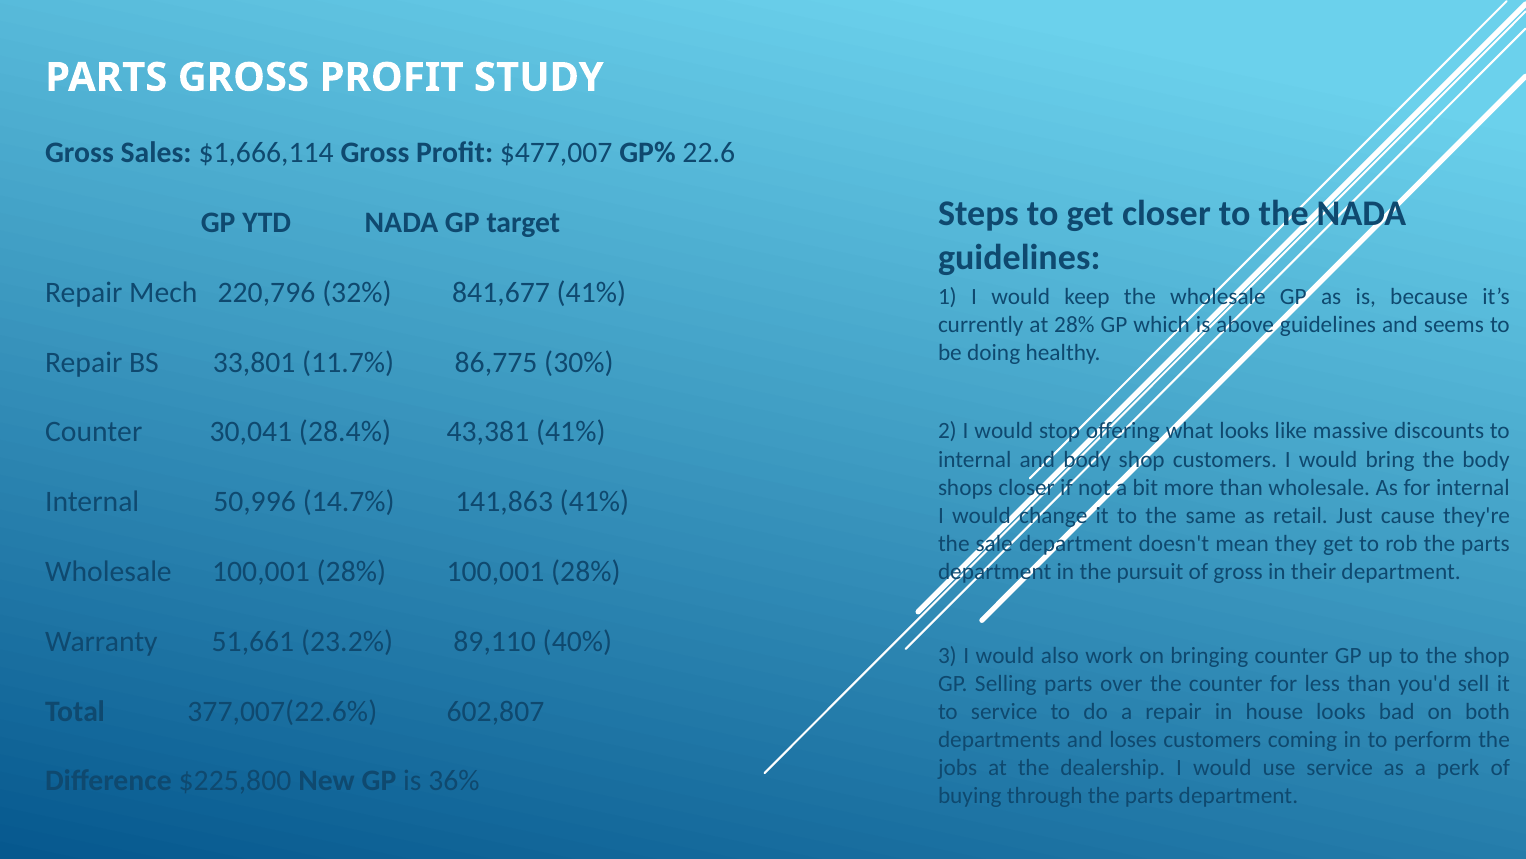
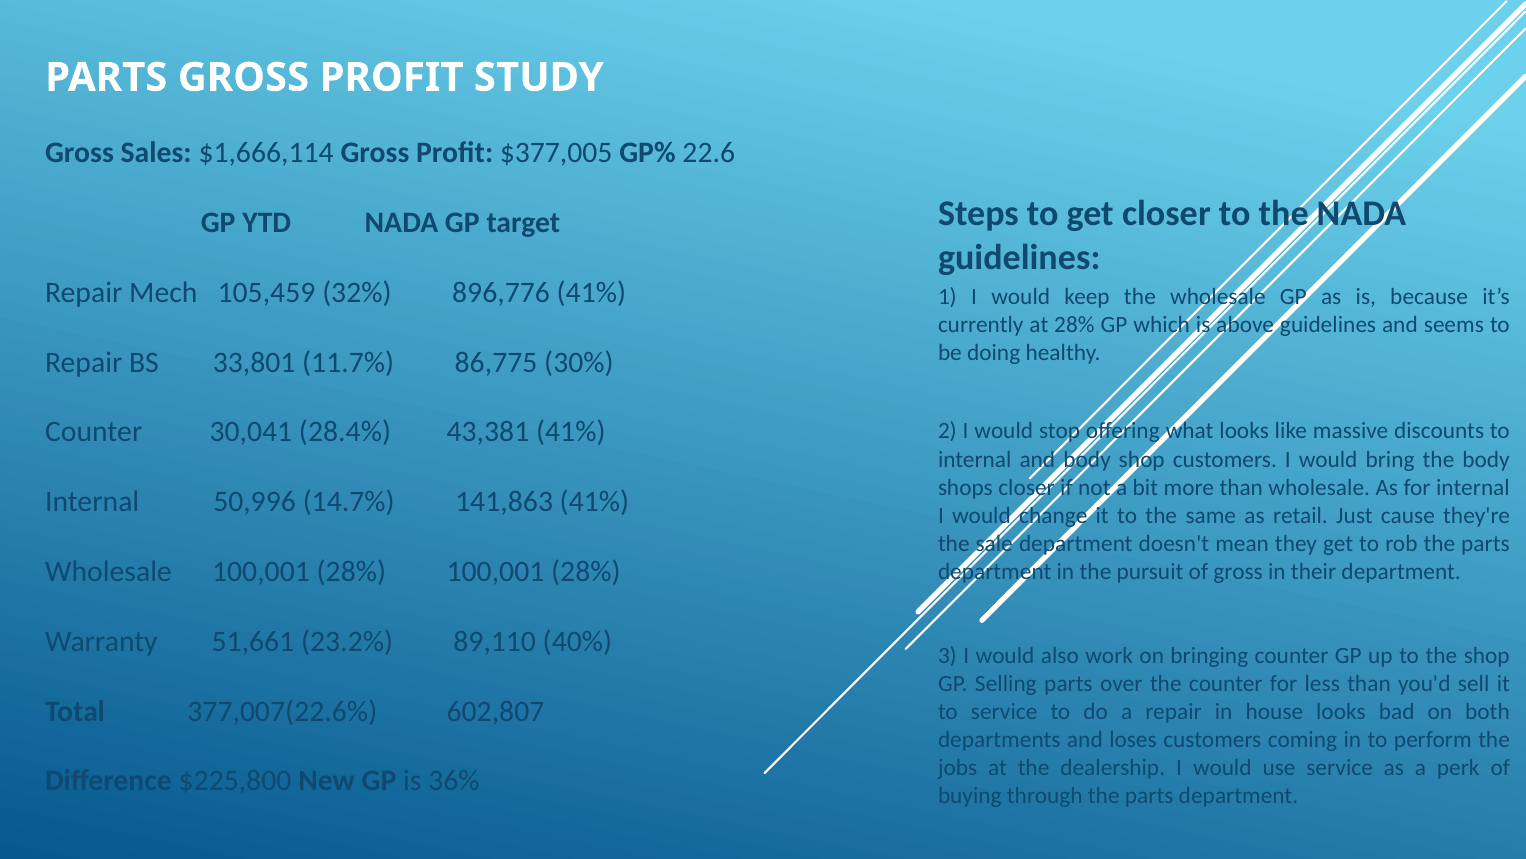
$477,007: $477,007 -> $377,005 (556, 153)
220,796: 220,796 -> 105,459 (266, 292)
841,677: 841,677 -> 896,776 (501, 292)
